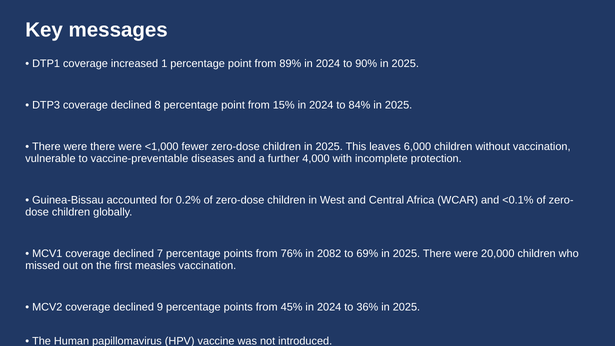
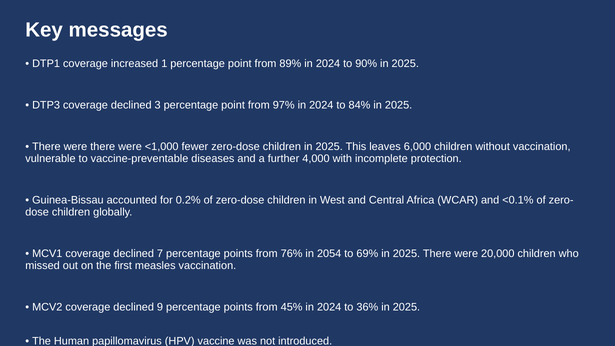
8: 8 -> 3 (158, 105)
15%: 15% -> 97% (284, 105)
2082: 2082 -> 2054 (329, 254)
